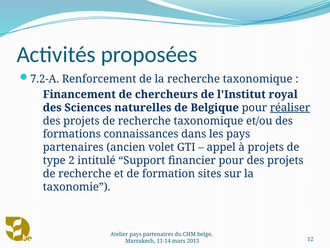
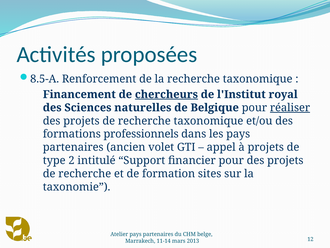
7.2-A: 7.2-A -> 8.5-A (45, 79)
chercheurs underline: none -> present (166, 94)
connaissances: connaissances -> professionnels (141, 134)
